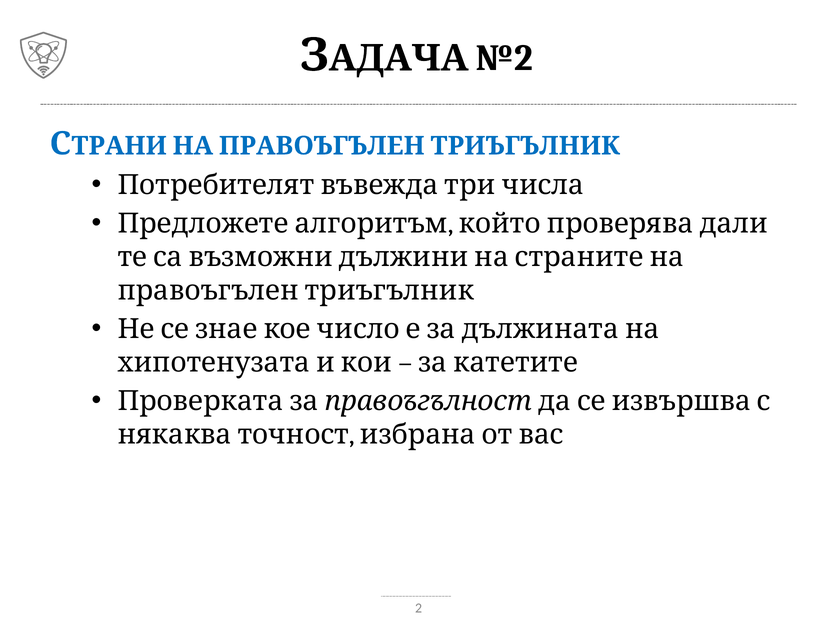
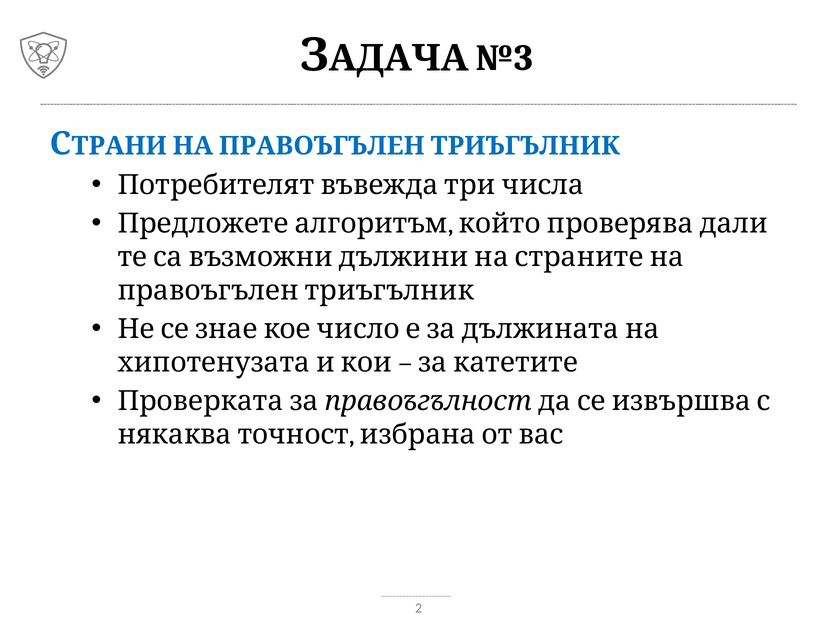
№2: №2 -> №3 (504, 58)
